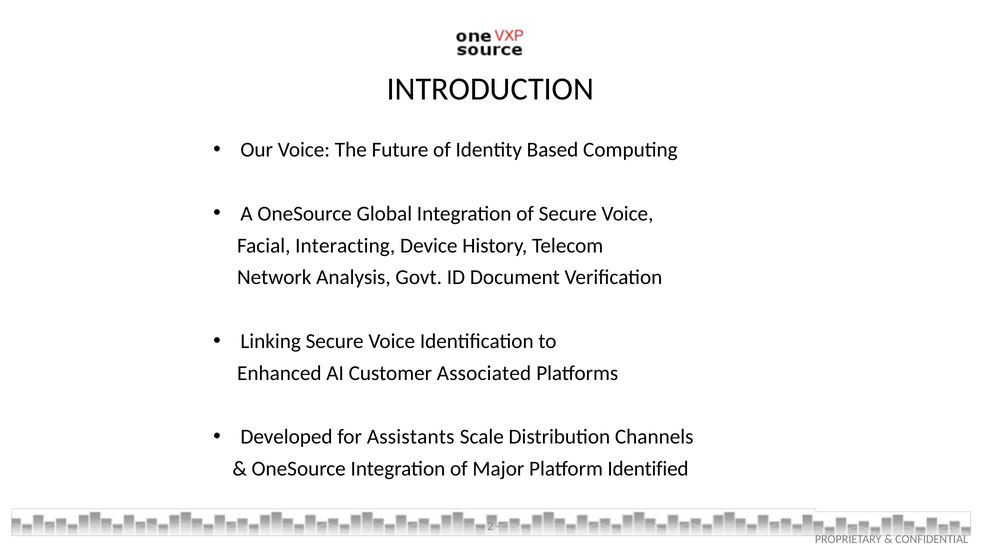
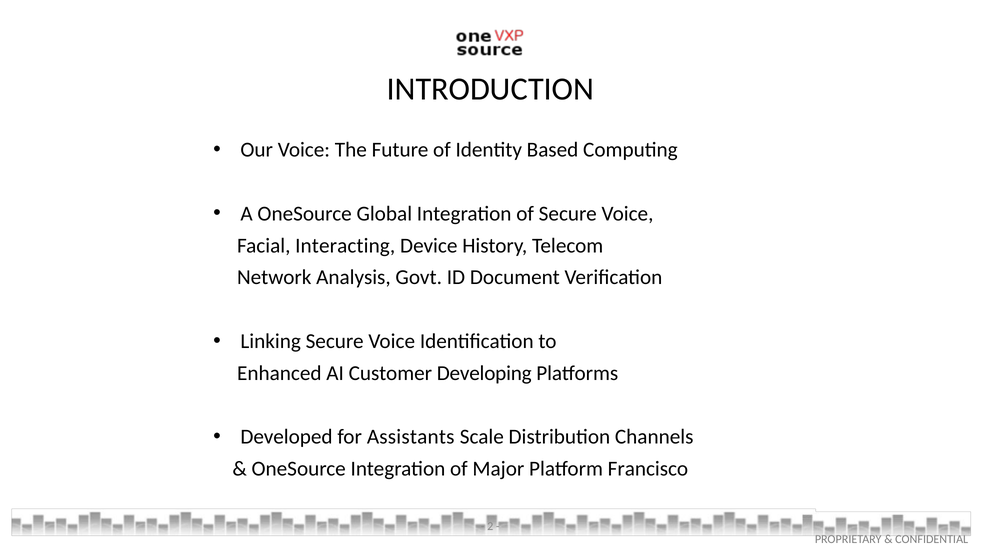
Associated: Associated -> Developing (484, 373)
Identified: Identified -> Francisco (648, 469)
